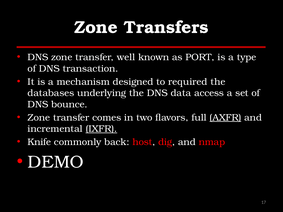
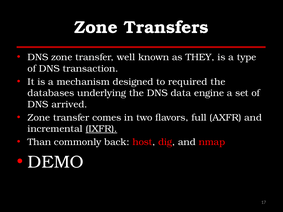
PORT: PORT -> THEY (200, 57)
access: access -> engine (209, 93)
bounce: bounce -> arrived (69, 104)
AXFR underline: present -> none (225, 118)
Knife: Knife -> Than (39, 142)
